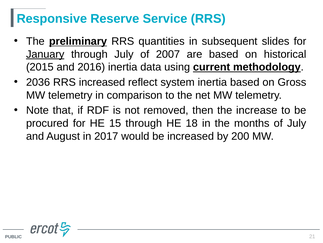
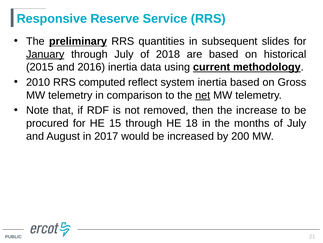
2007: 2007 -> 2018 (168, 54)
2036: 2036 -> 2010 (38, 82)
RRS increased: increased -> computed (102, 82)
net underline: none -> present (203, 95)
